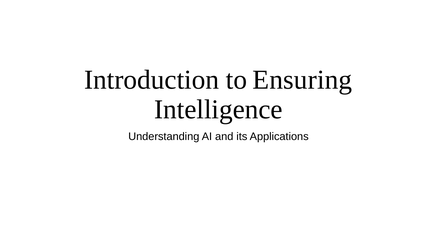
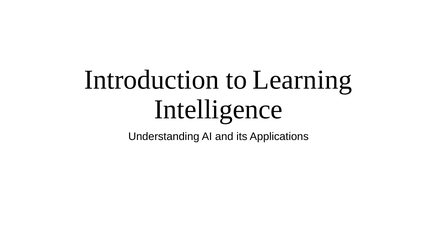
Ensuring: Ensuring -> Learning (302, 80)
